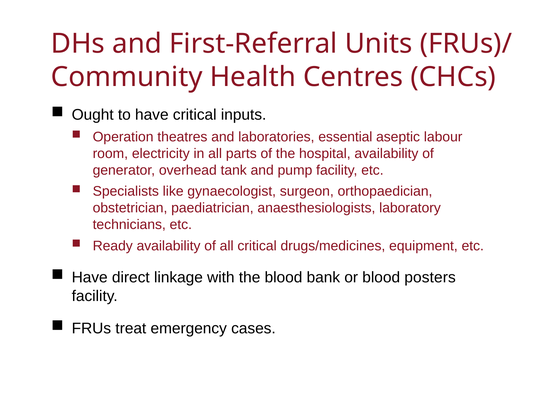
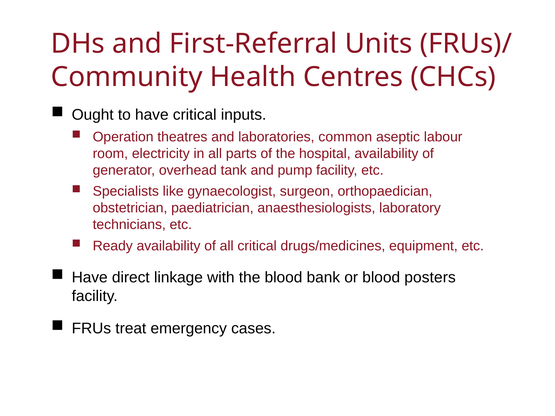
essential: essential -> common (345, 137)
